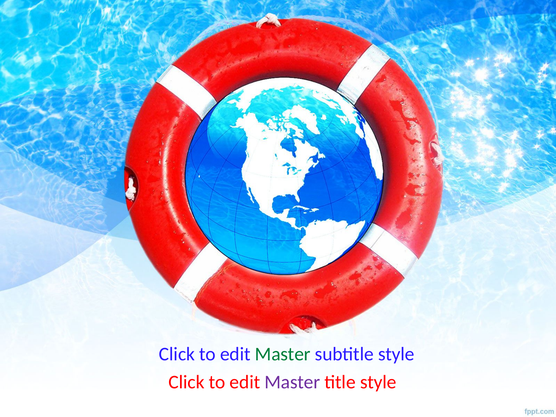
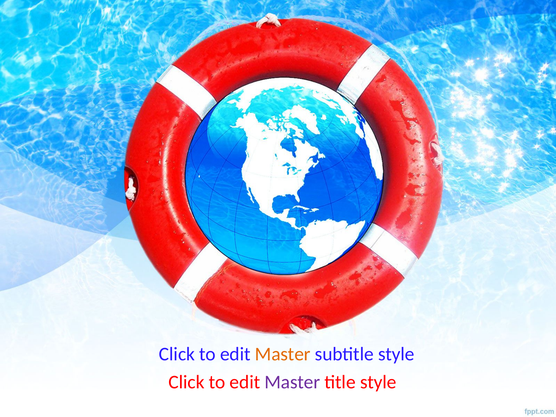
Master colour: green -> orange (283, 354)
